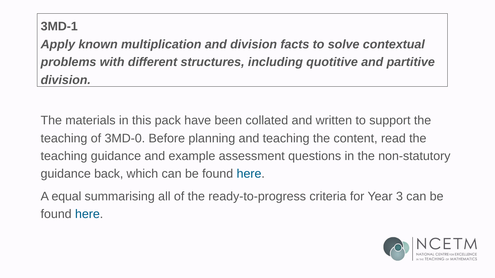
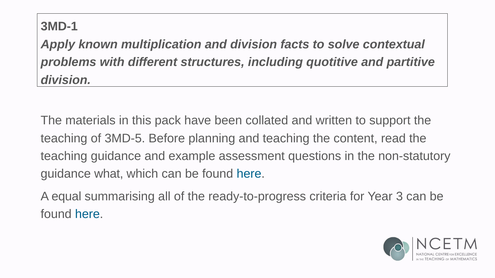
3MD-0: 3MD-0 -> 3MD-5 (125, 139)
back: back -> what (109, 174)
